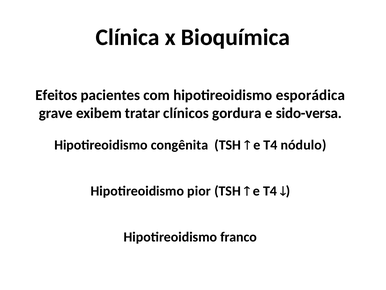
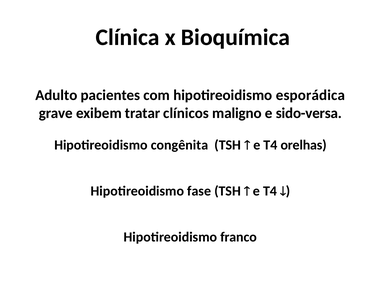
Efeitos: Efeitos -> Adulto (56, 95)
gordura: gordura -> maligno (237, 113)
nódulo: nódulo -> orelhas (304, 145)
pior: pior -> fase (199, 191)
